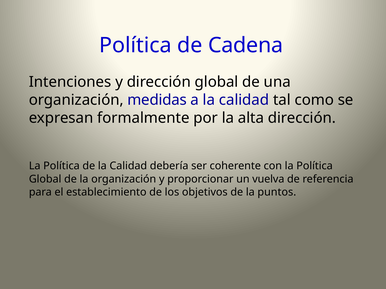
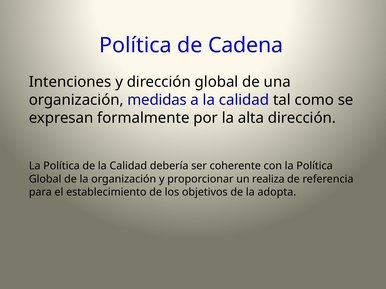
vuelva: vuelva -> realiza (268, 179)
puntos: puntos -> adopta (277, 192)
